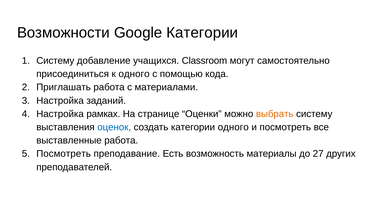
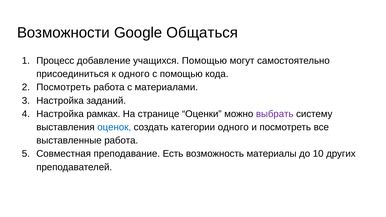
Google Категории: Категории -> Общаться (202, 33)
Систему: Систему -> Процесс (55, 61)
учащихся Classroom: Classroom -> Помощью (204, 61)
Приглашать: Приглашать -> Посмотреть (64, 87)
выбрать colour: orange -> purple (275, 114)
Посмотреть: Посмотреть -> Совместная (64, 154)
27: 27 -> 10 (318, 154)
